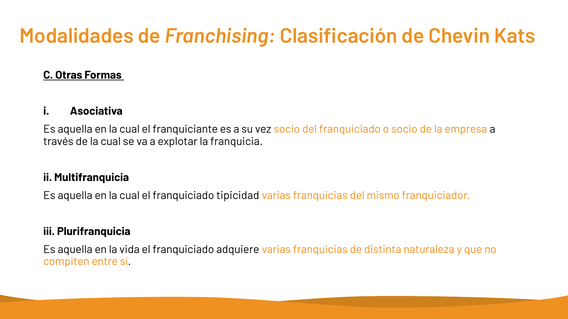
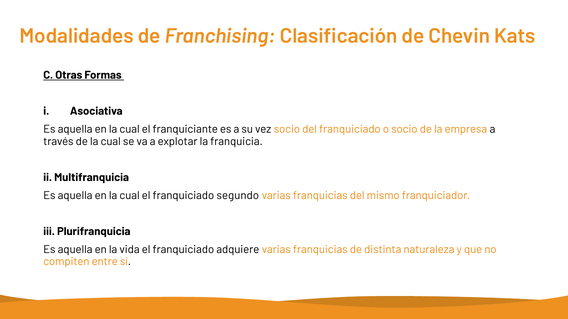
tipicidad: tipicidad -> segundo (238, 196)
